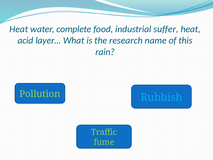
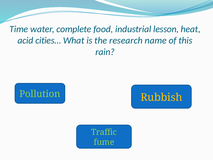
Heat: Heat -> Time (19, 29)
suffer: suffer -> lesson (166, 29)
layer…: layer… -> cities… (48, 40)
Rubbish colour: light blue -> yellow (161, 97)
